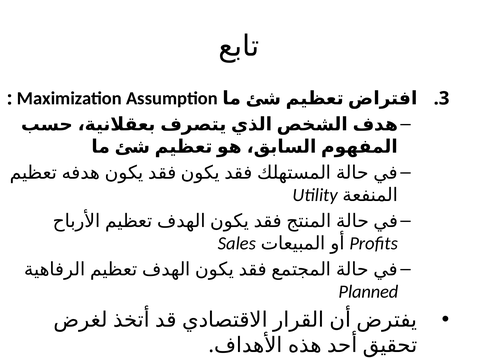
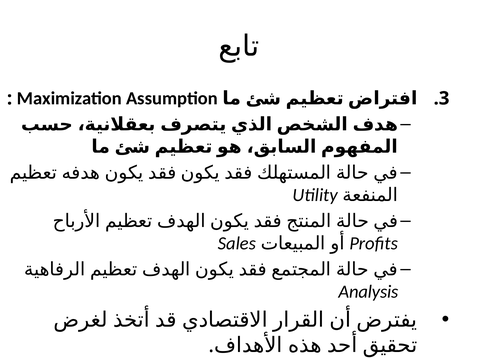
Planned: Planned -> Analysis (369, 292)
